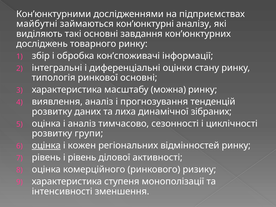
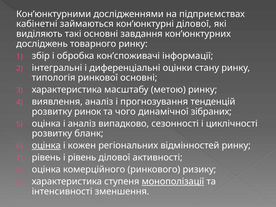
майбутні: майбутні -> кабінетні (37, 24)
кон’юнктурні аналізу: аналізу -> ділової (194, 24)
можна: можна -> метою (168, 90)
даних: даних -> ринок (88, 112)
лиха: лиха -> чого (125, 112)
тимчасово: тимчасово -> випадково (124, 124)
групи: групи -> бланк (89, 134)
монополізації underline: none -> present (173, 182)
